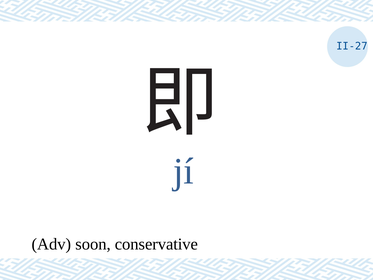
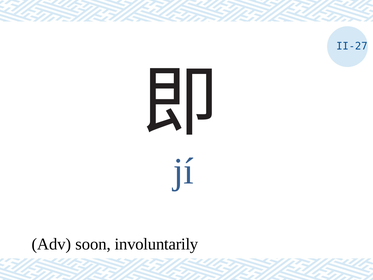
conservative: conservative -> involuntarily (156, 244)
